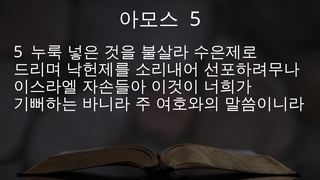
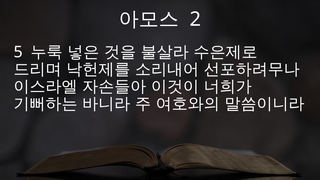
5: 5 -> 2 (195, 19)
